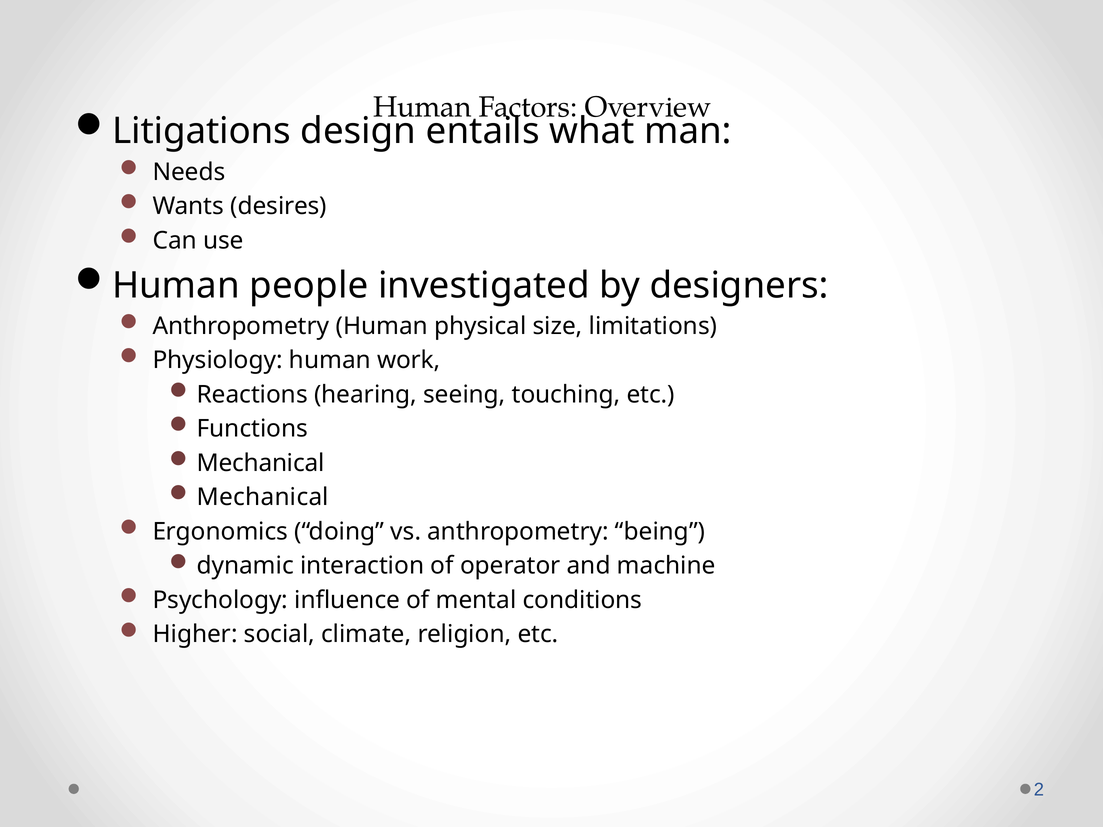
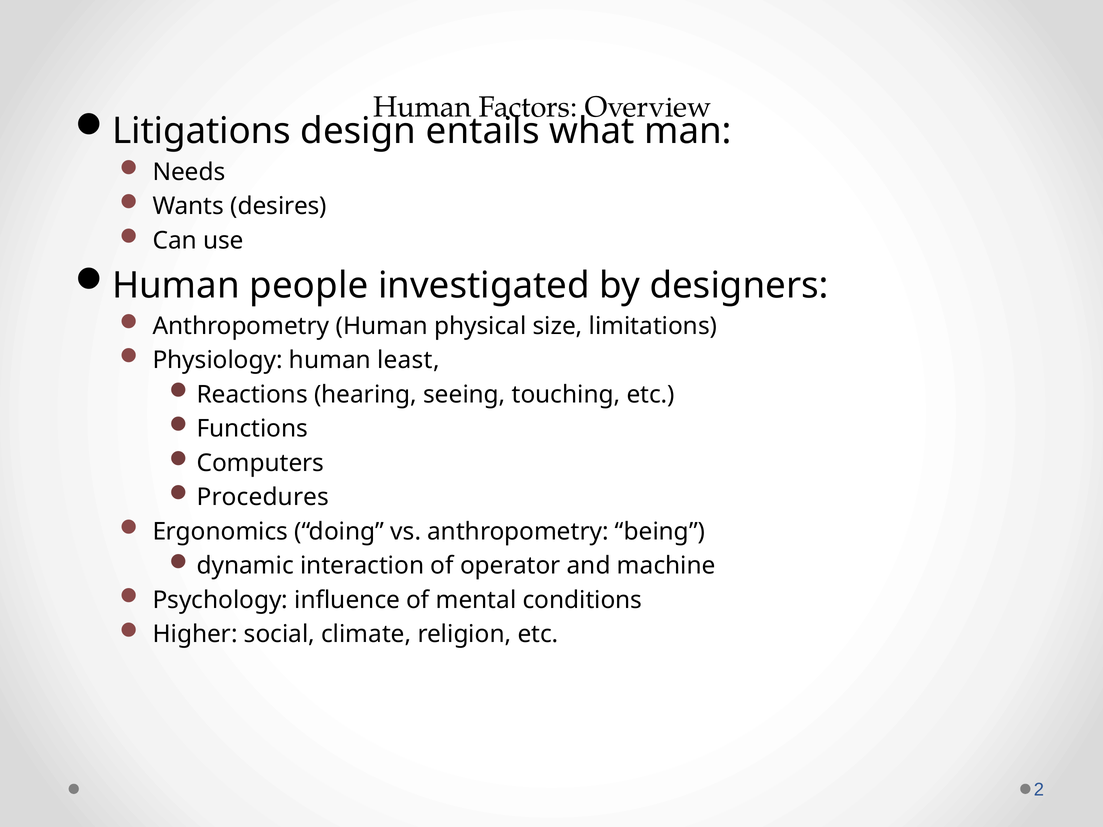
work: work -> least (408, 361)
Mechanical: Mechanical -> Computers (260, 463)
Mechanical: Mechanical -> Procedures (263, 498)
